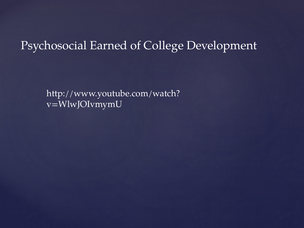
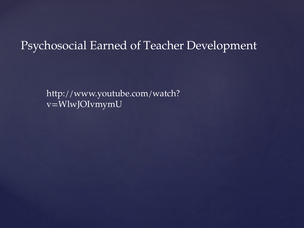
College: College -> Teacher (164, 45)
